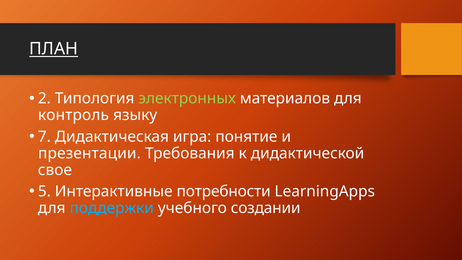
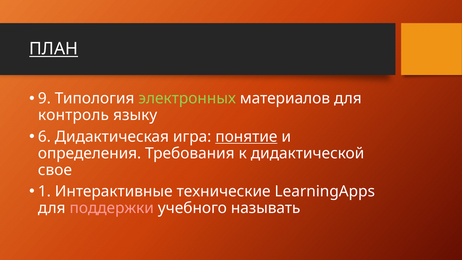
2: 2 -> 9 (44, 99)
7: 7 -> 6 (44, 137)
понятие underline: none -> present (246, 137)
презентации: презентации -> определения (90, 153)
5: 5 -> 1 (44, 191)
потребности: потребности -> технические (224, 191)
поддержки colour: light blue -> pink (112, 208)
создании: создании -> называть (266, 208)
